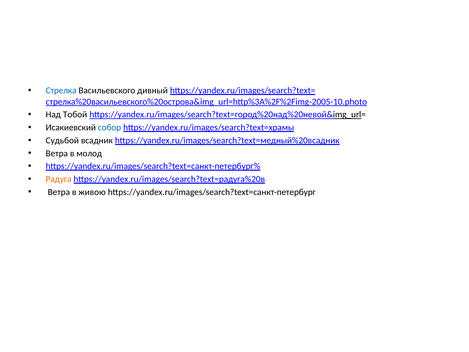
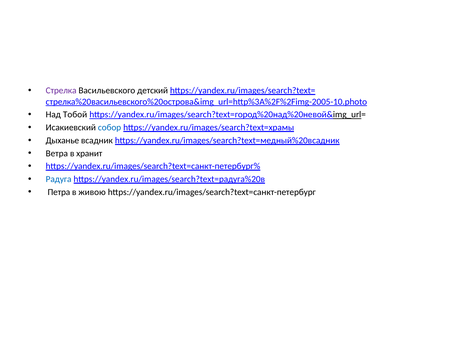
Стрелка colour: blue -> purple (61, 91)
дивный: дивный -> детский (153, 91)
Судьбой: Судьбой -> Дыханье (62, 140)
молод: молод -> хранит (89, 153)
Радуга colour: orange -> blue (59, 179)
Ветра: Ветра -> Петра (59, 192)
